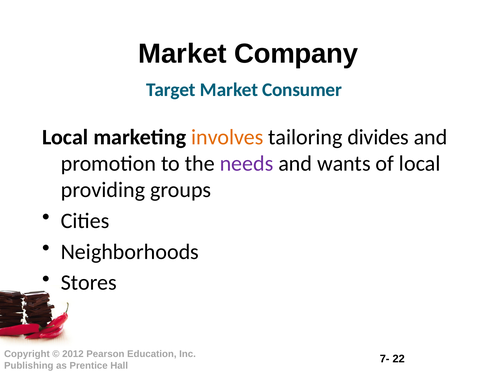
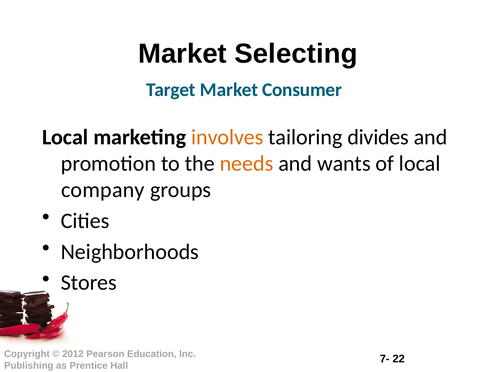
Company: Company -> Selecting (296, 54)
needs colour: purple -> orange (247, 164)
providing: providing -> company (103, 190)
